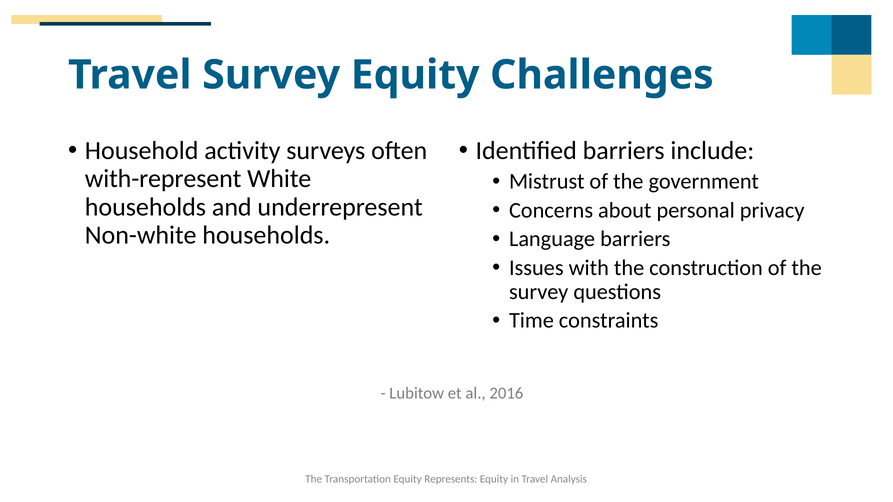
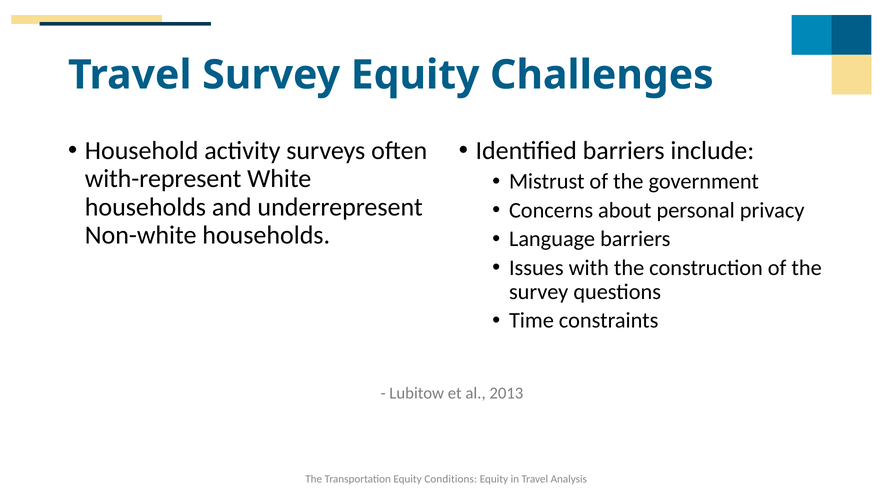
2016: 2016 -> 2013 (506, 394)
Represents: Represents -> Conditions (451, 480)
